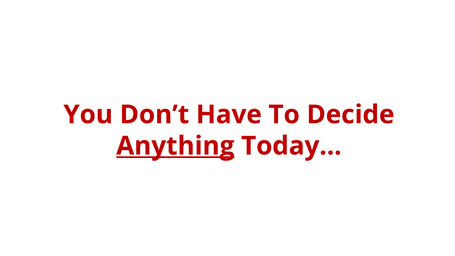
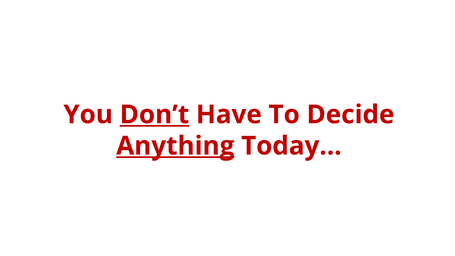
Don’t underline: none -> present (154, 115)
